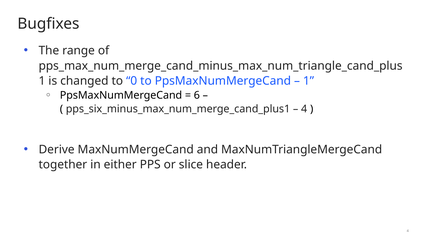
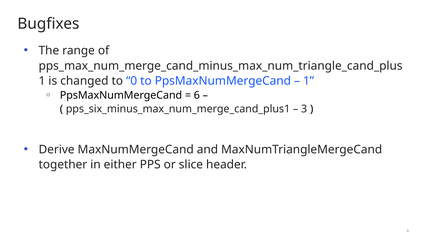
4: 4 -> 3 (304, 109)
